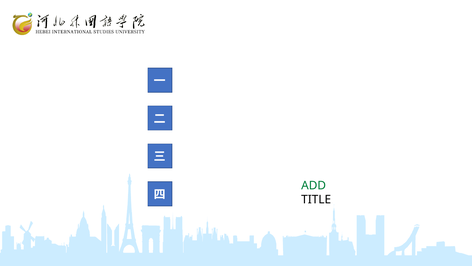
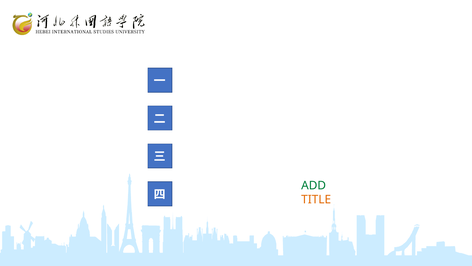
TITLE colour: black -> orange (316, 199)
